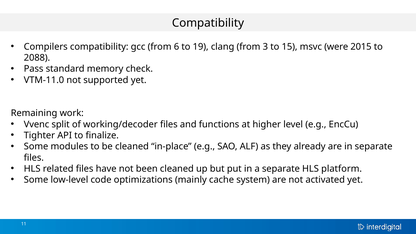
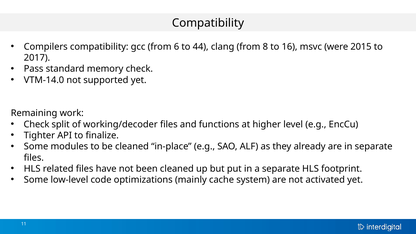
19: 19 -> 44 (201, 47)
3: 3 -> 8 (265, 47)
15: 15 -> 16 (290, 47)
2088: 2088 -> 2017 (37, 58)
VTM-11.0: VTM-11.0 -> VTM-14.0 (44, 80)
Vvenc: Vvenc -> Check (37, 124)
platform: platform -> footprint (342, 169)
